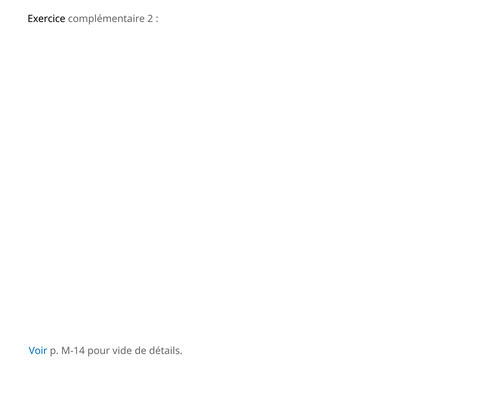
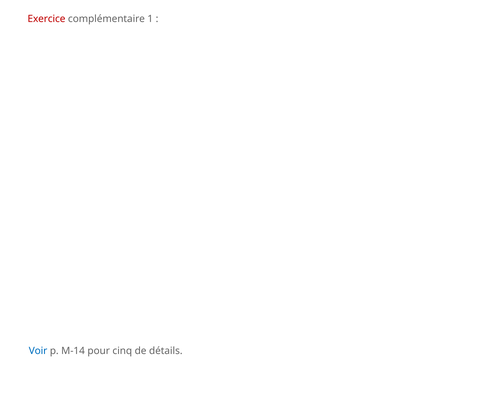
Exercice colour: black -> red (46, 19)
2: 2 -> 1 (150, 19)
vide: vide -> cinq (122, 351)
